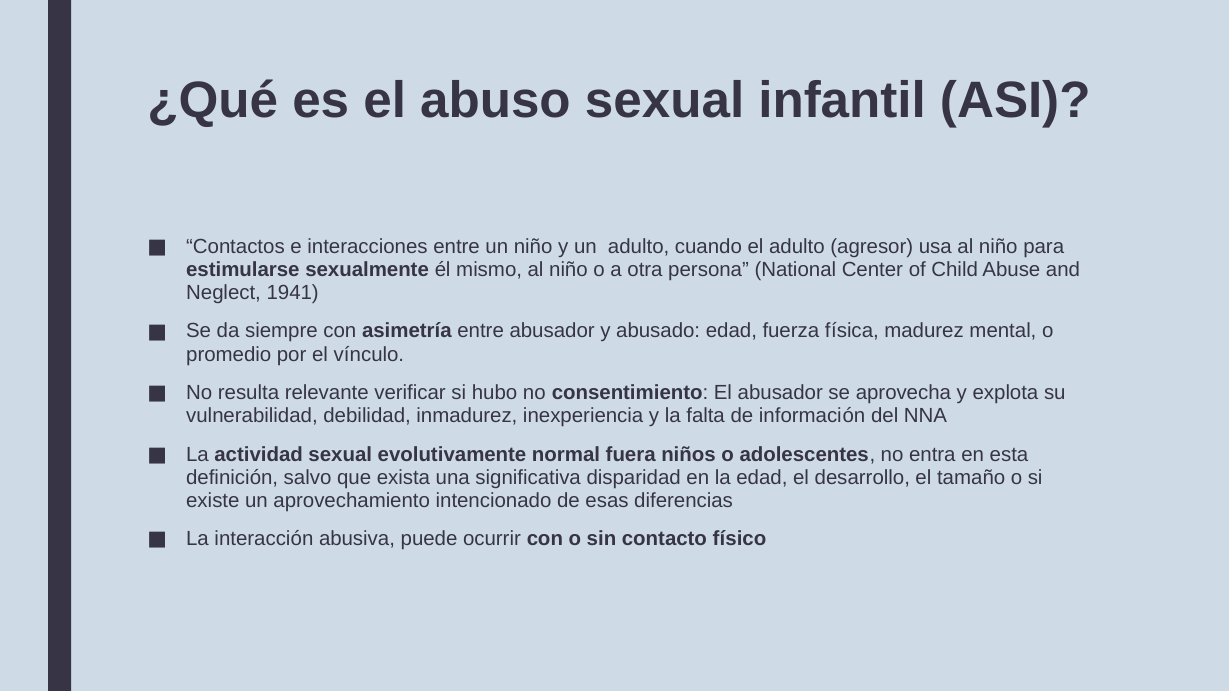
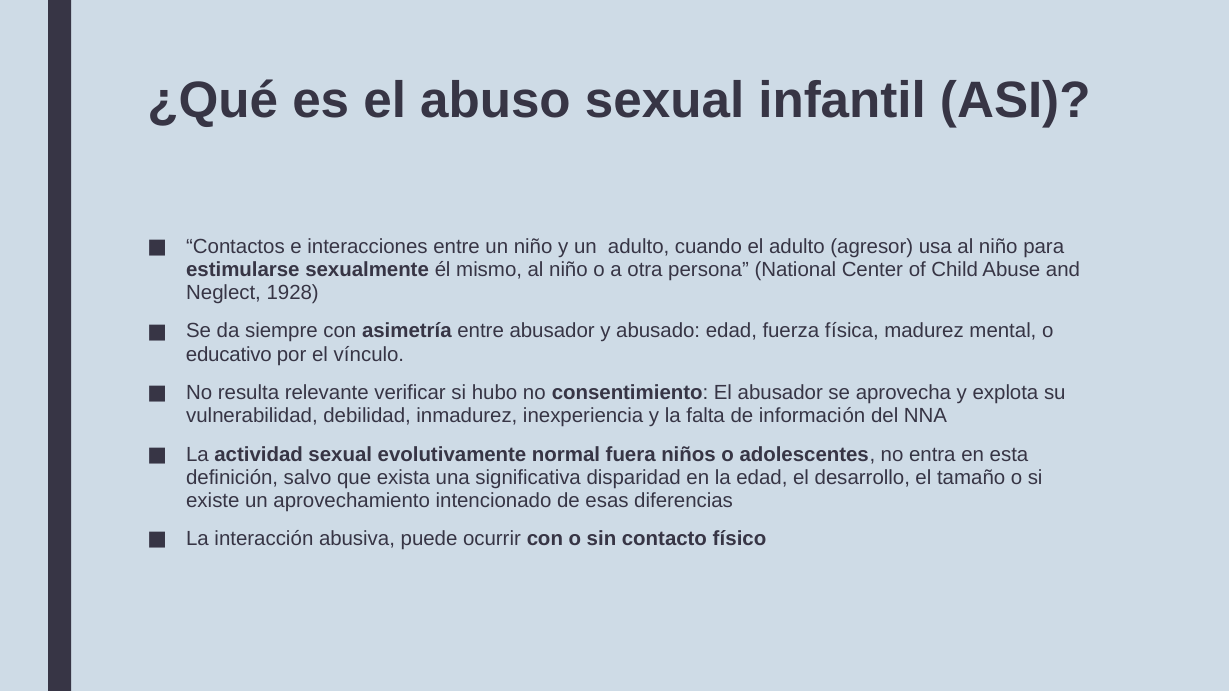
1941: 1941 -> 1928 (293, 293)
promedio: promedio -> educativo (229, 354)
